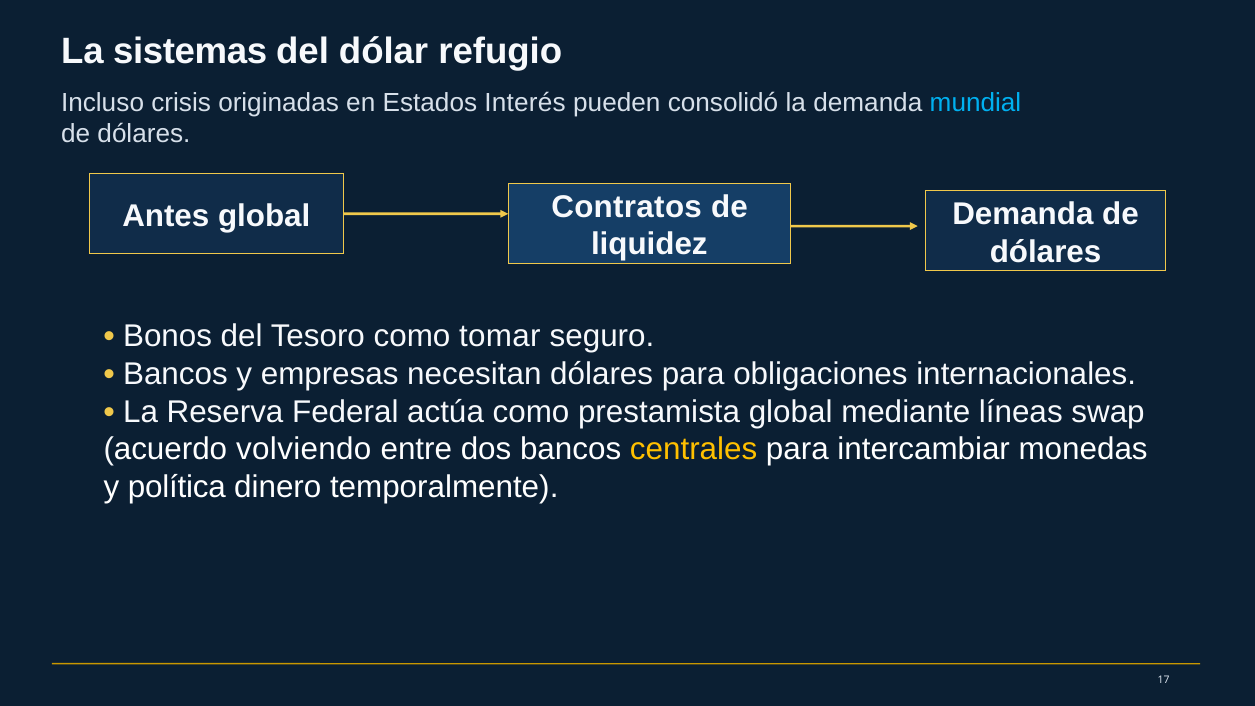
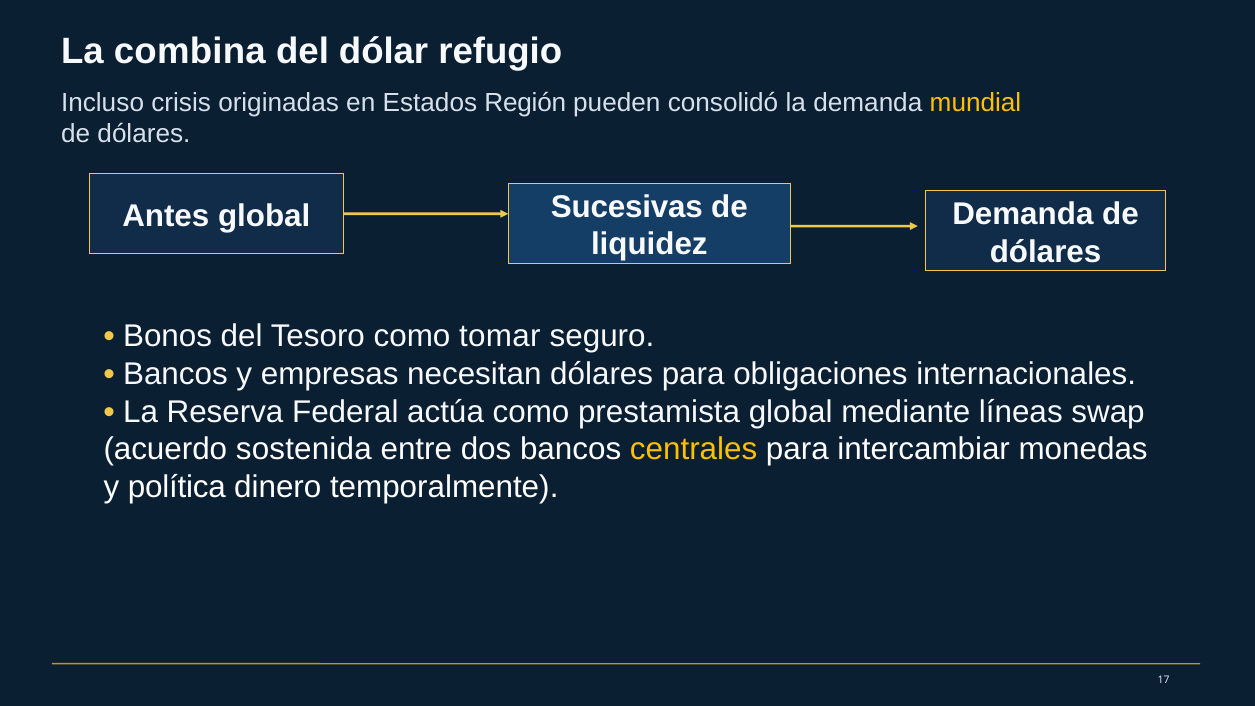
sistemas: sistemas -> combina (190, 51)
Interés: Interés -> Región (525, 102)
mundial colour: light blue -> yellow (975, 102)
Contratos: Contratos -> Sucesivas (627, 207)
volviendo: volviendo -> sostenida (304, 449)
